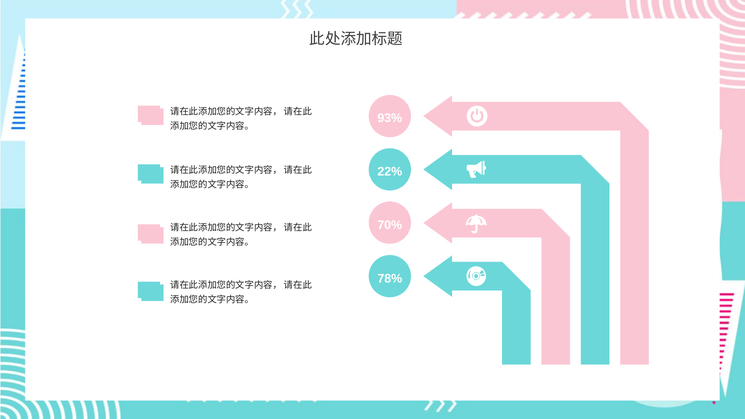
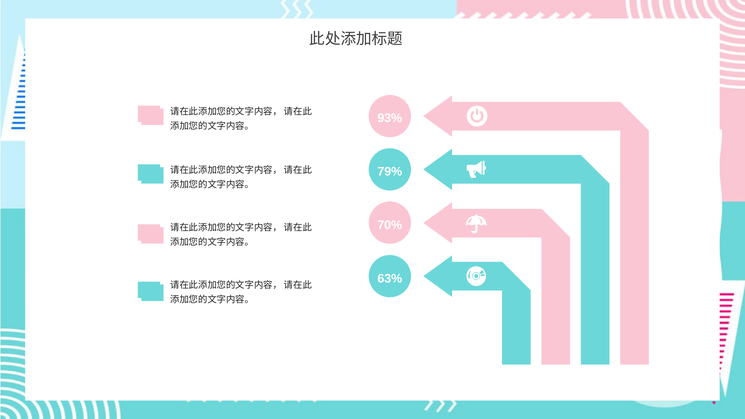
22%: 22% -> 79% (390, 172)
78%: 78% -> 63% (390, 278)
